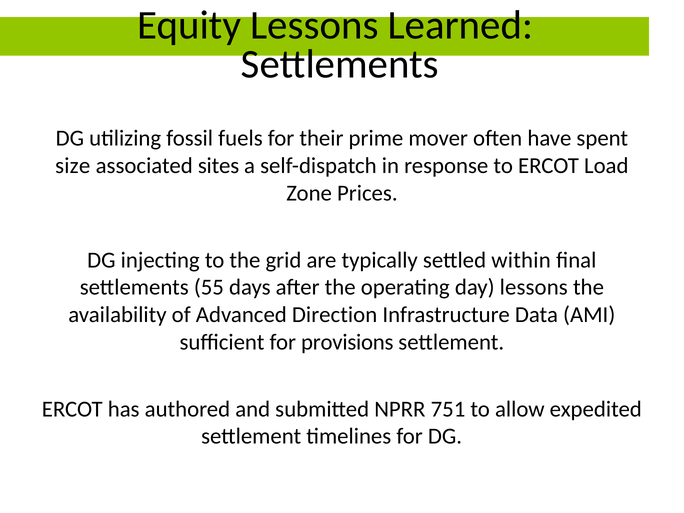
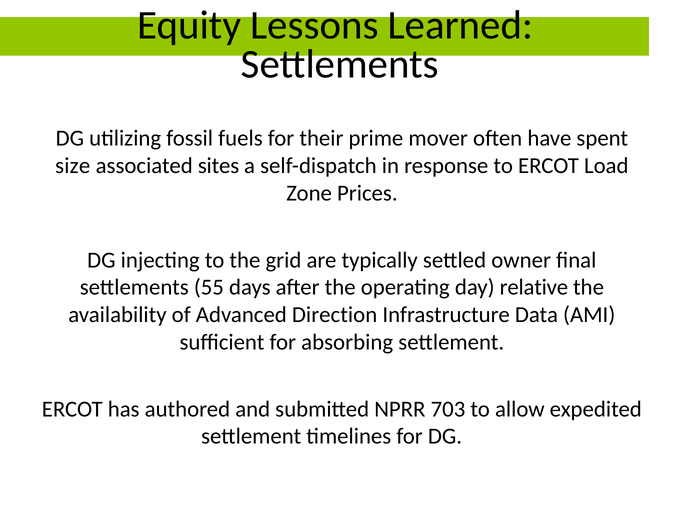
within: within -> owner (521, 260)
day lessons: lessons -> relative (534, 287)
provisions: provisions -> absorbing (347, 342)
751: 751 -> 703 (448, 409)
